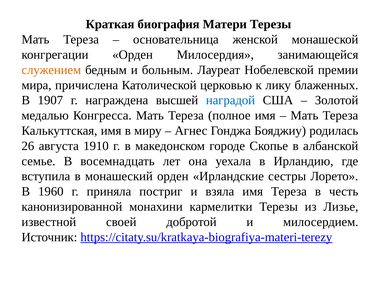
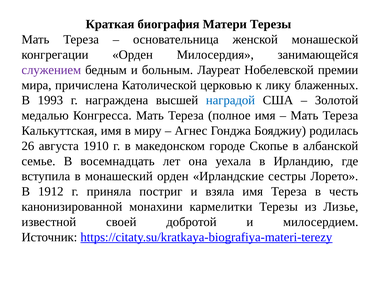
служением colour: orange -> purple (51, 70)
1907: 1907 -> 1993 (50, 100)
1960: 1960 -> 1912 (51, 192)
